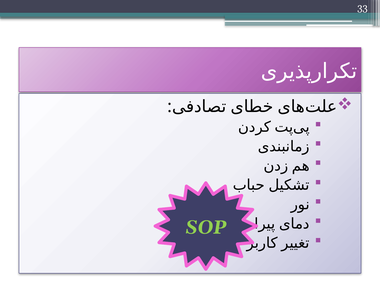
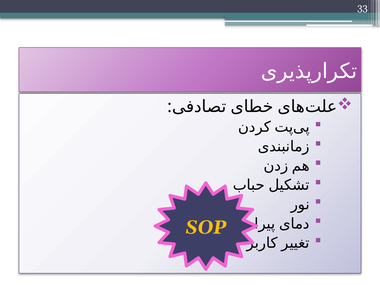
SOP colour: light green -> yellow (206, 227)
